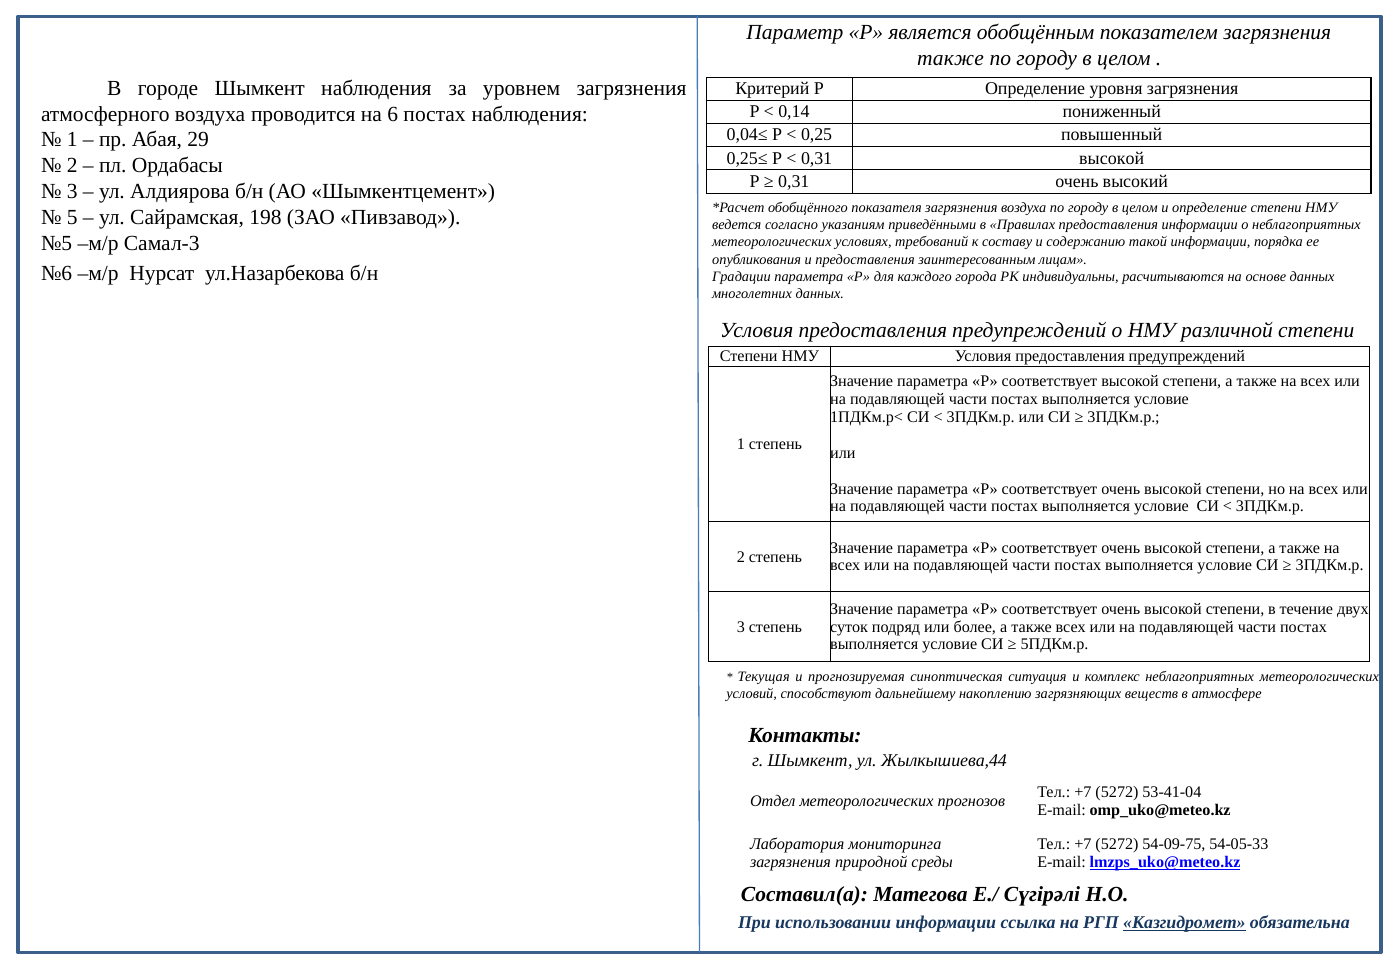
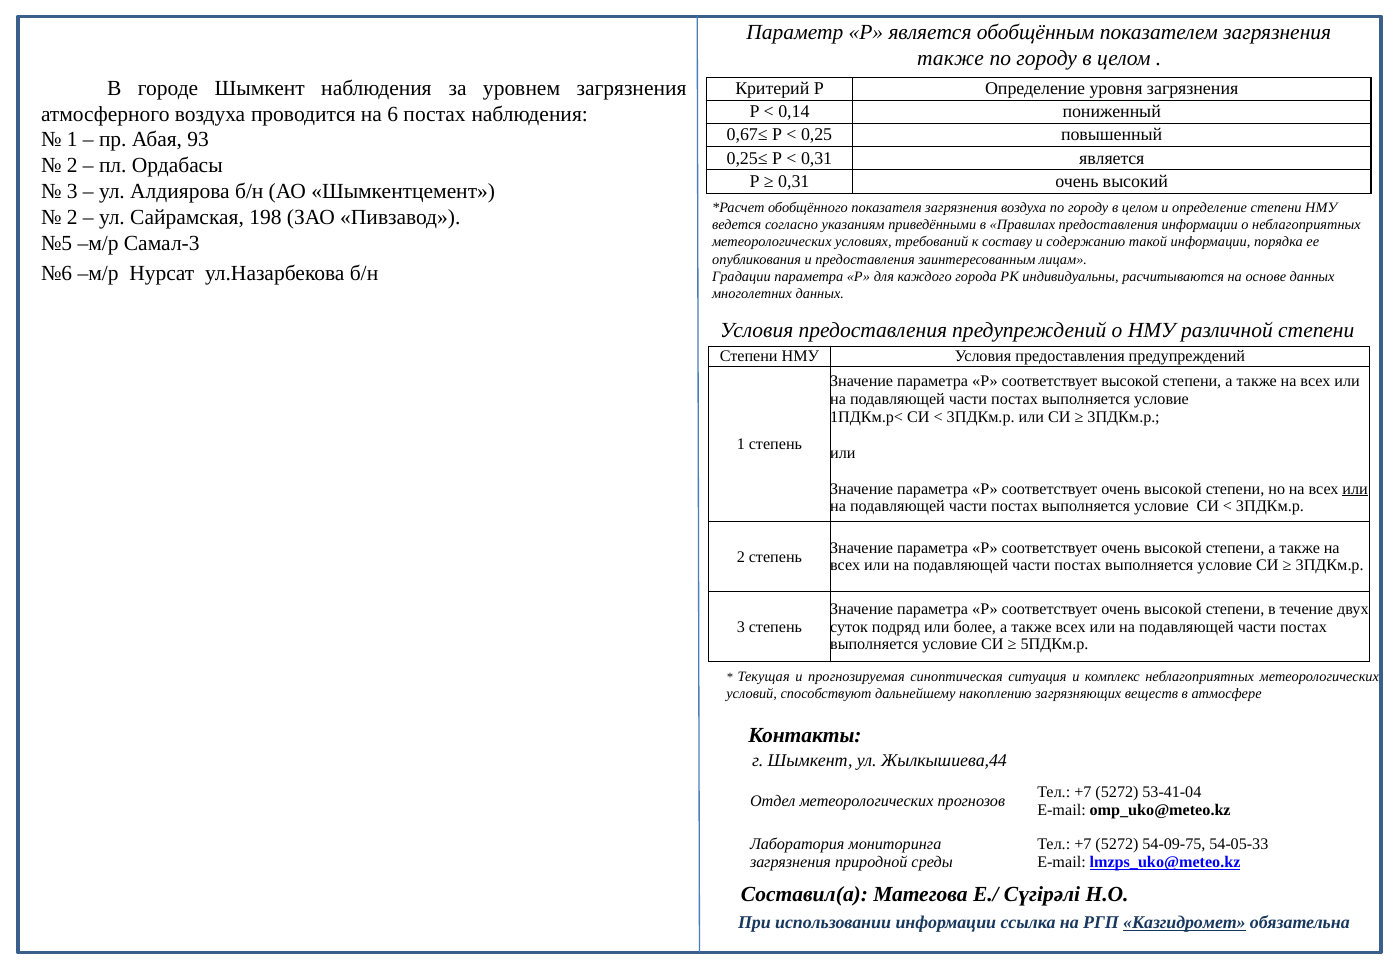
0,04≤: 0,04≤ -> 0,67≤ (747, 135)
29: 29 -> 93 (198, 140)
0,31 высокой: высокой -> является (1112, 158)
5: 5 -> 2 (72, 217)
или underline: none -> present (1355, 488)
